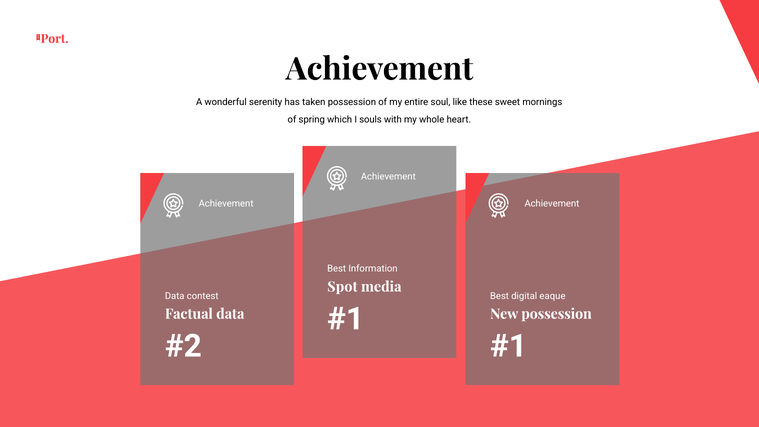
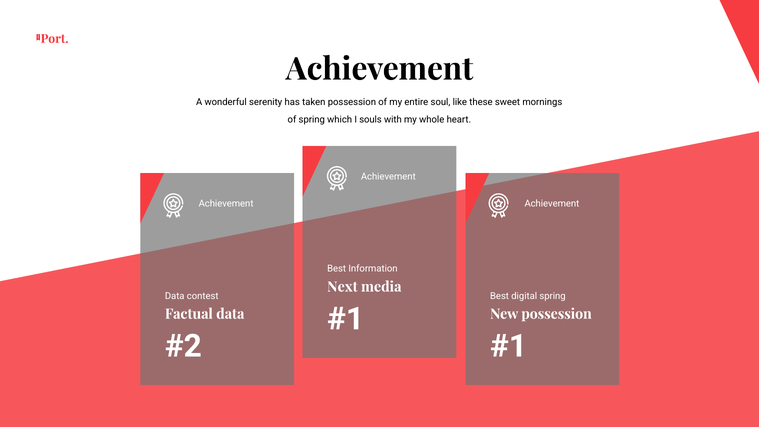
Spot: Spot -> Next (342, 287)
digital eaque: eaque -> spring (553, 296)
